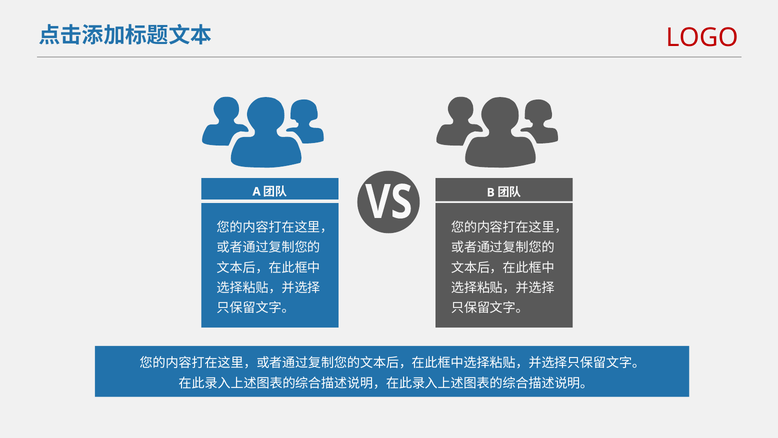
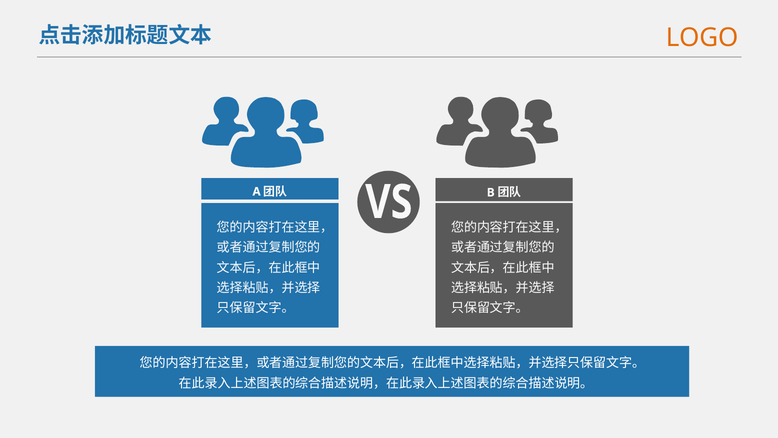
LOGO colour: red -> orange (702, 38)
